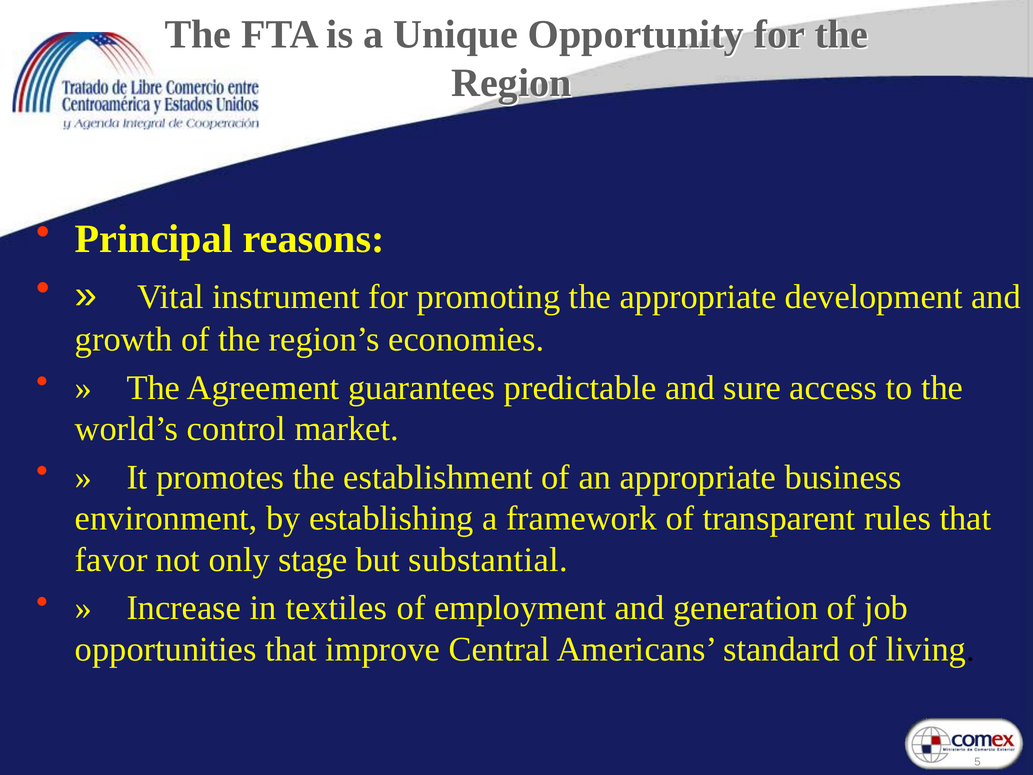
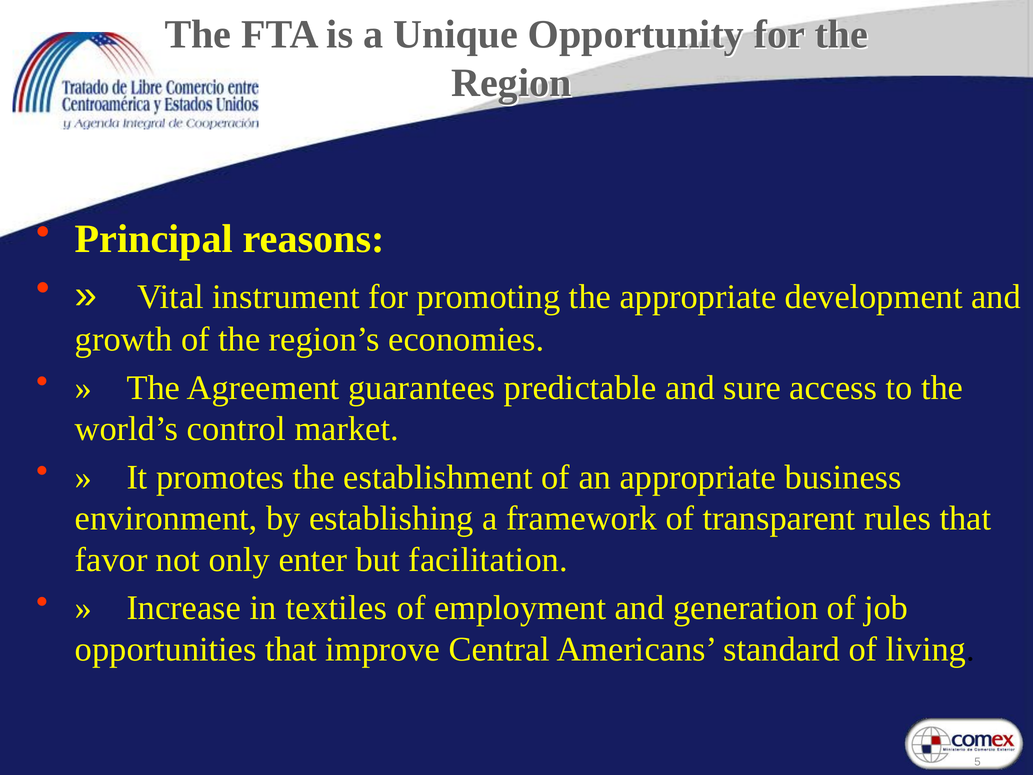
stage: stage -> enter (313, 560)
substantial: substantial -> facilitation (488, 560)
